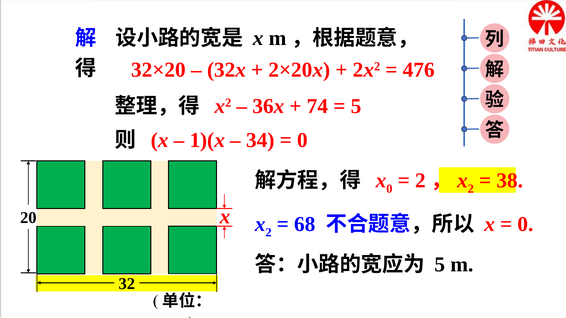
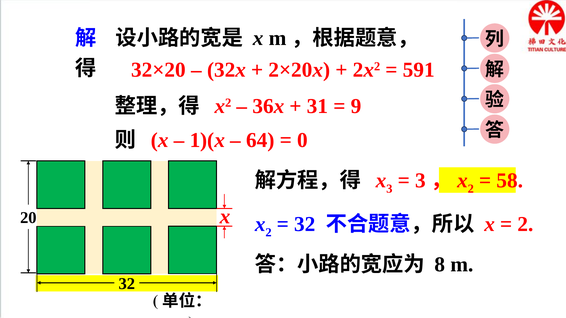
476: 476 -> 591 (419, 70)
74: 74 -> 31 (318, 106)
5: 5 -> 9 (356, 106)
34: 34 -> 64 (260, 140)
x 0: 0 -> 3 (389, 189)
2: 2 -> 3 (420, 181)
38: 38 -> 58 (510, 181)
68: 68 -> 32 (305, 225)
0: 0 -> 2 (526, 225)
5: 5 -> 8 (440, 265)
